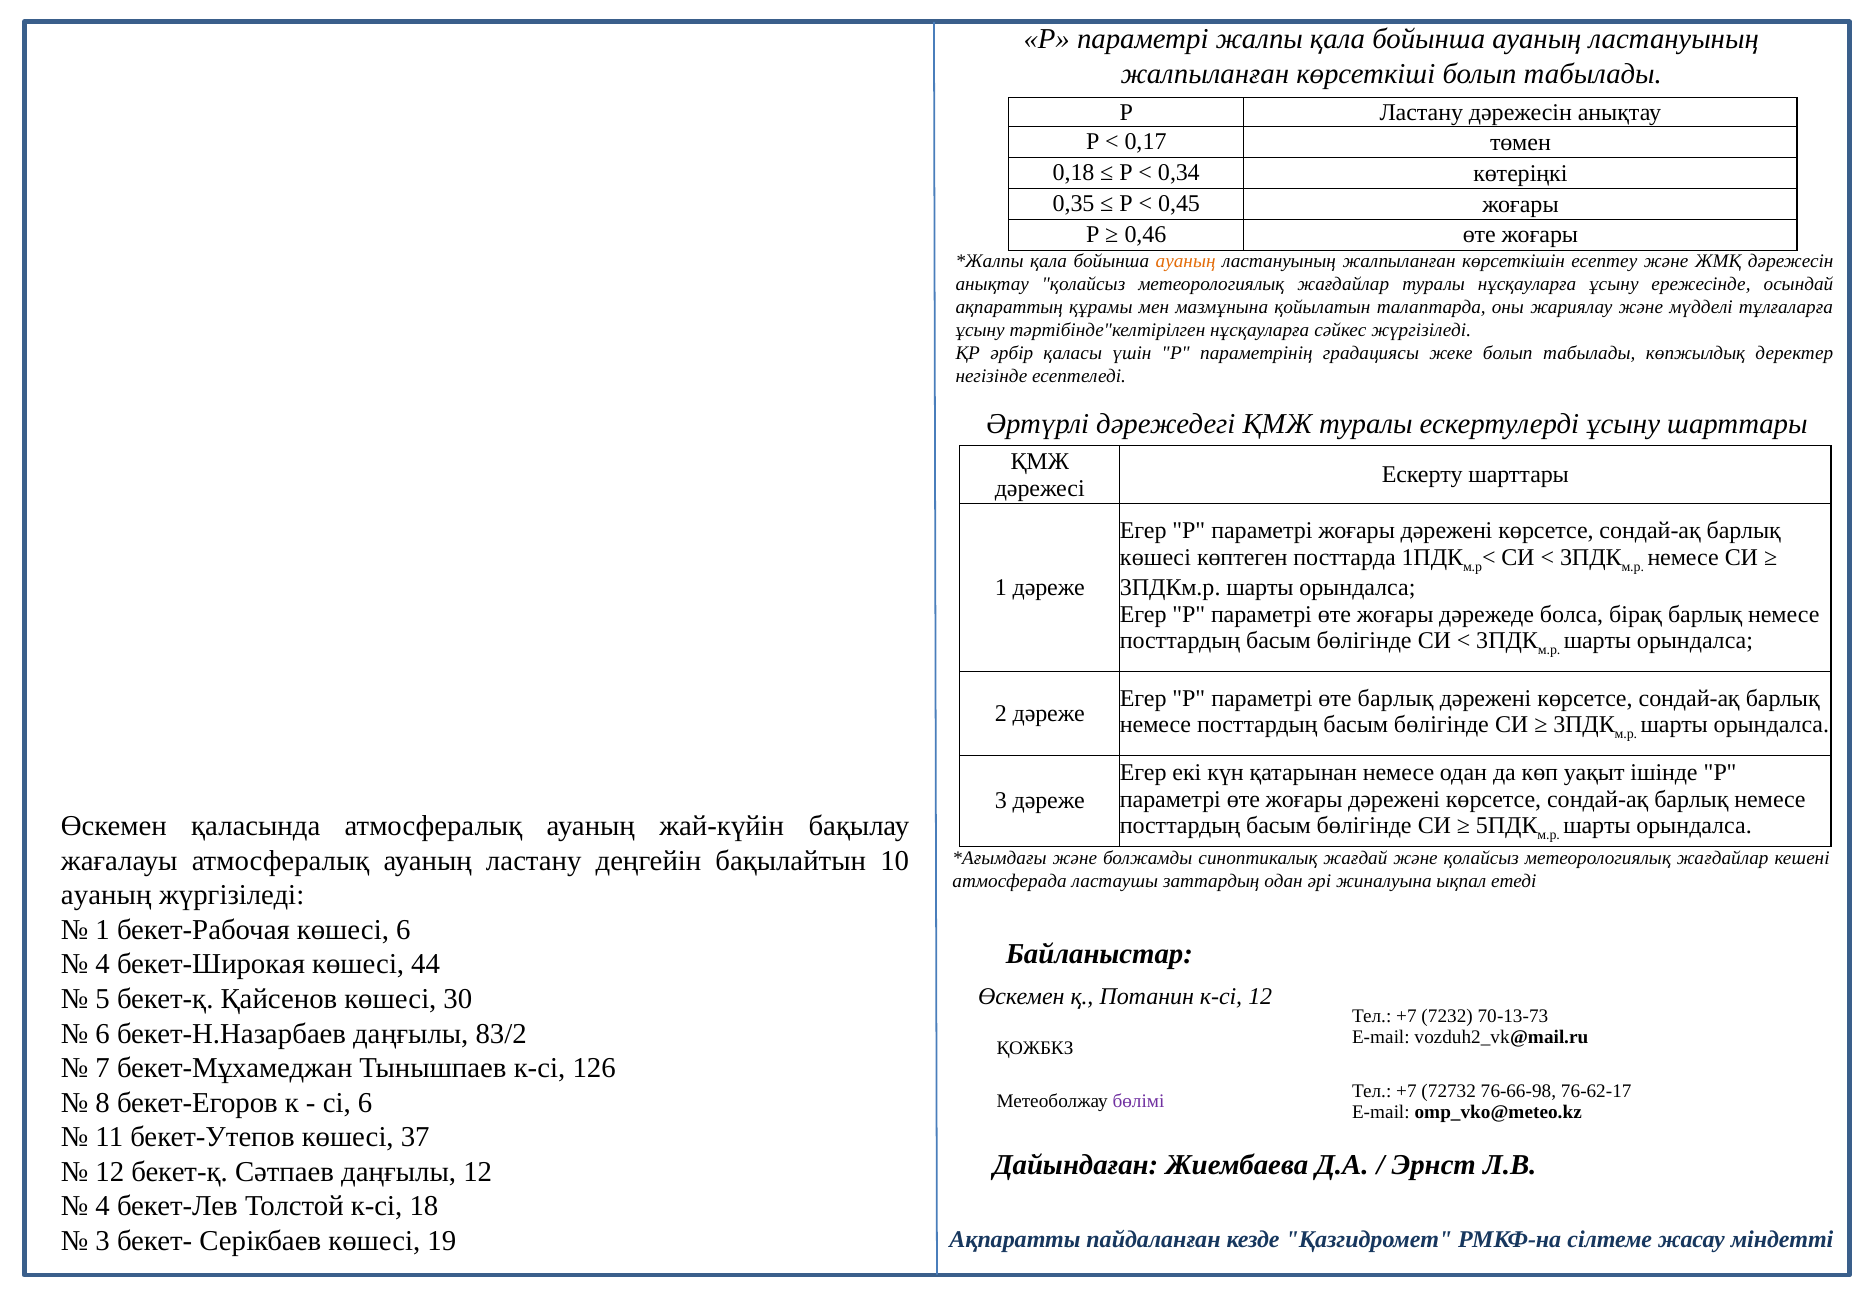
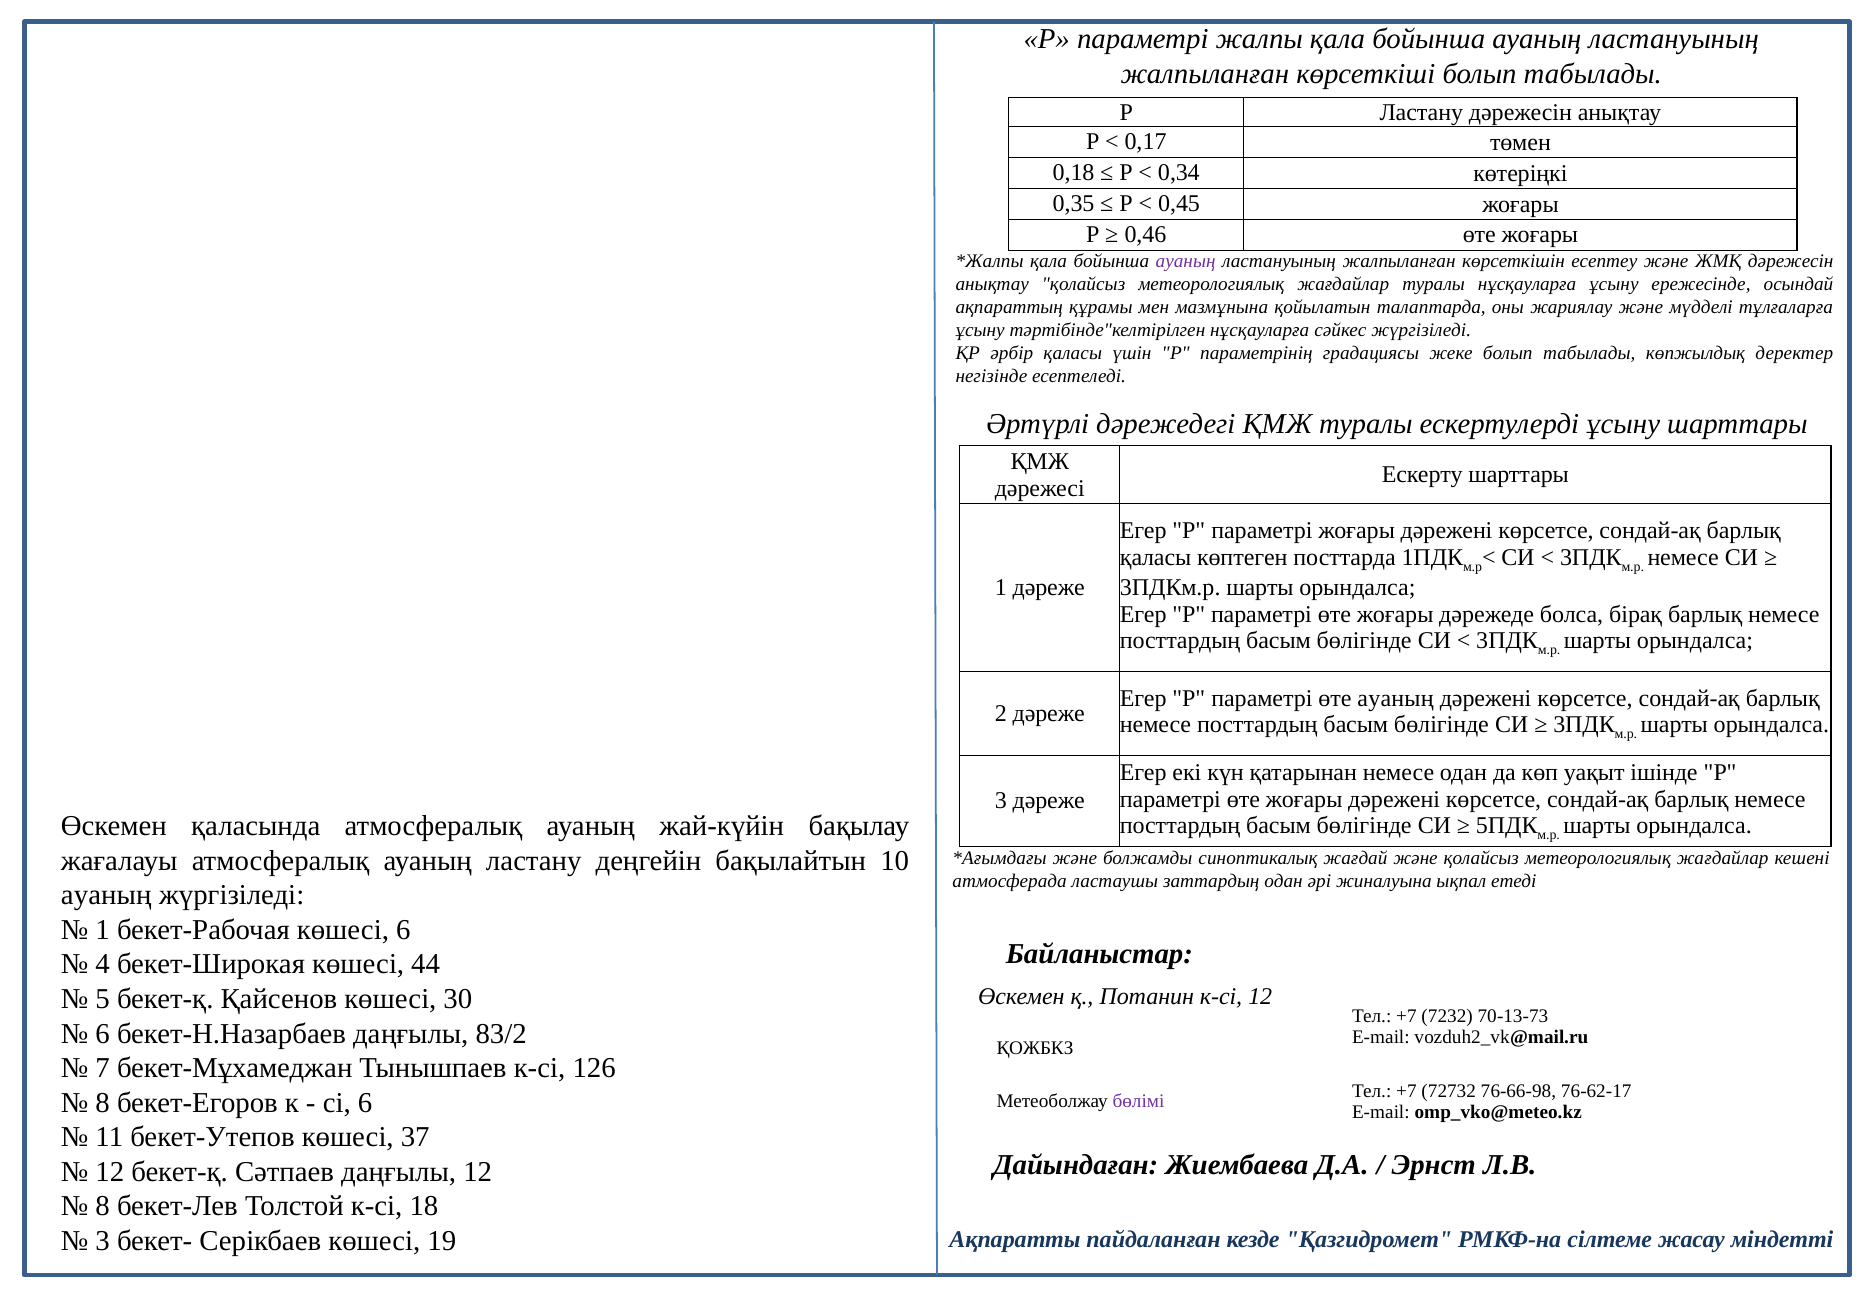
ауаның colour: orange -> purple (1186, 261)
көшесі: көшесі -> қаласы (1156, 558)
өте барлық: барлық -> ауаның (1396, 699)
4: 4 -> 8 (103, 1207)
